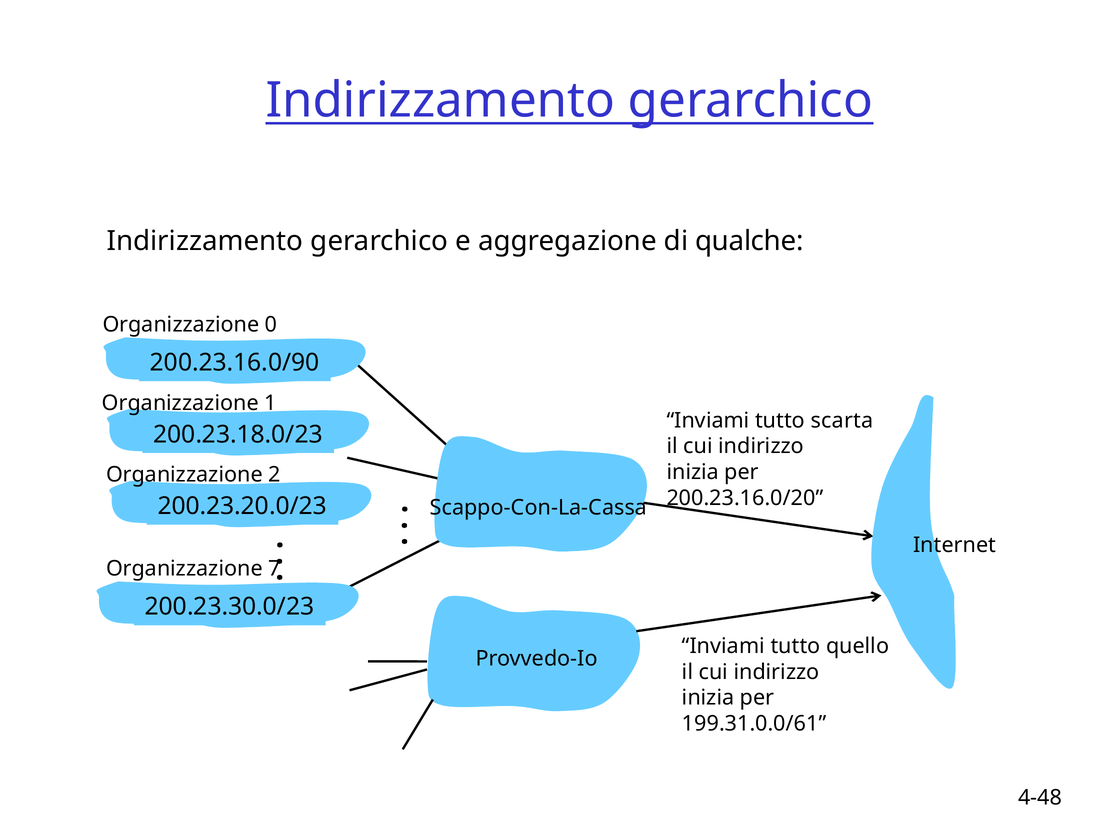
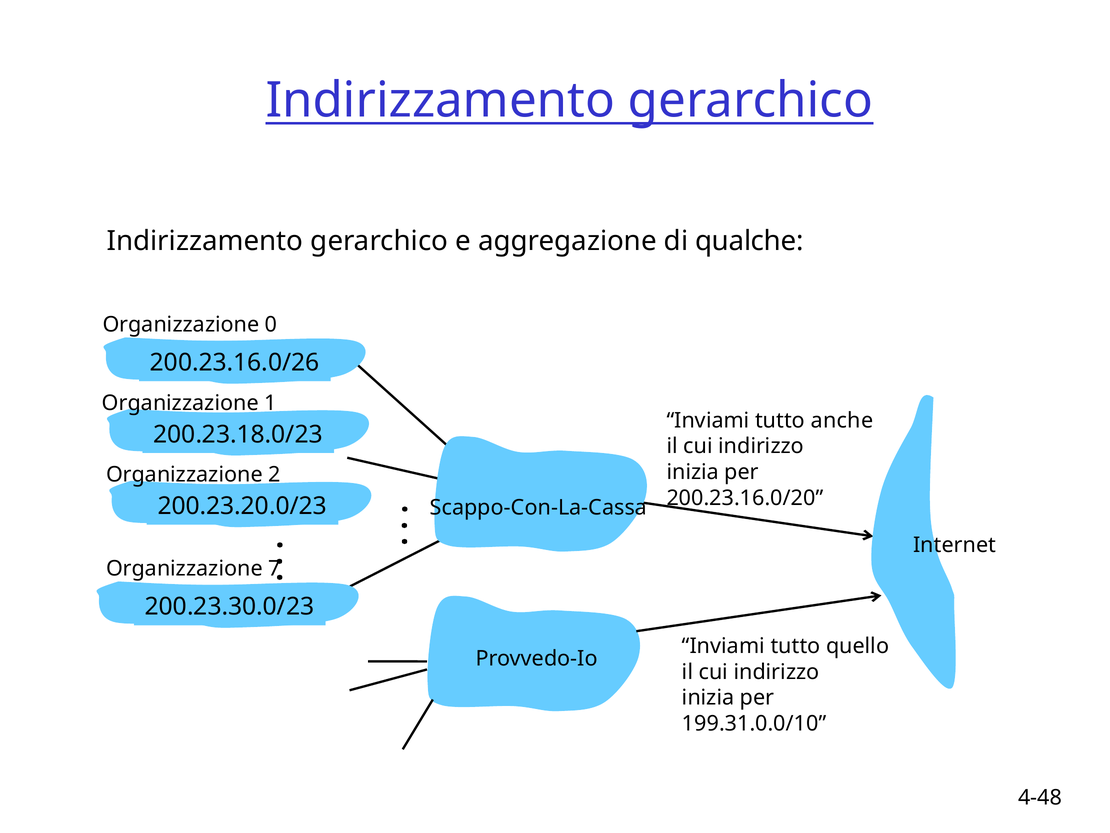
200.23.16.0/90: 200.23.16.0/90 -> 200.23.16.0/26 (235, 362)
scarta: scarta -> anche (842, 420)
199.31.0.0/61: 199.31.0.0/61 -> 199.31.0.0/10 (754, 723)
